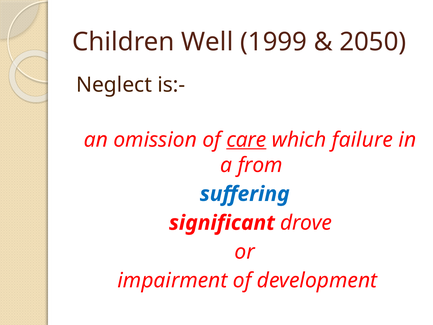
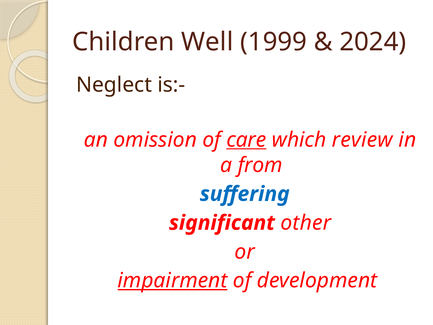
2050: 2050 -> 2024 (373, 42)
failure: failure -> review (362, 140)
drove: drove -> other (306, 223)
impairment underline: none -> present (173, 280)
